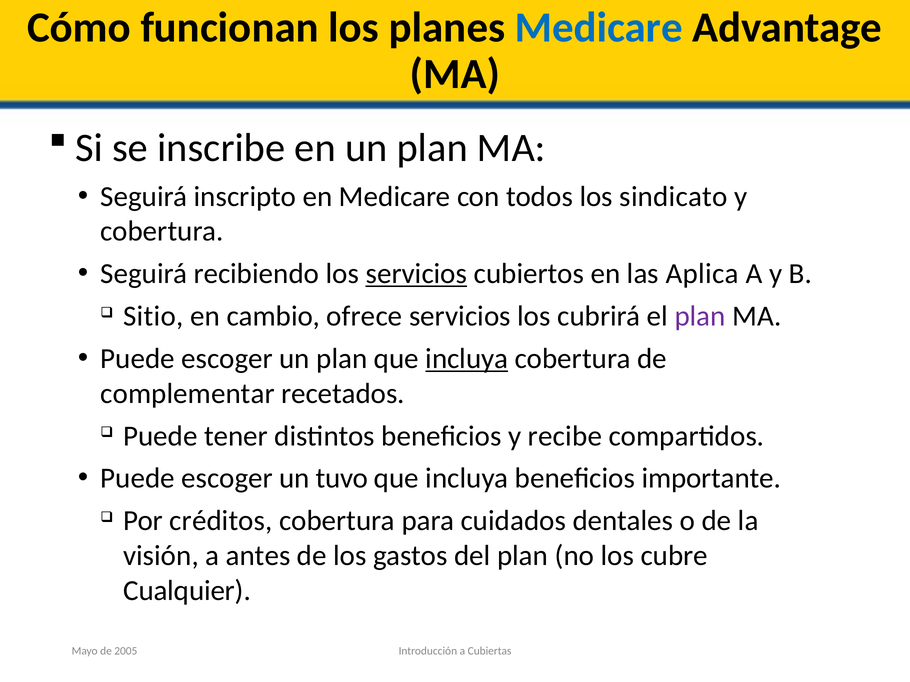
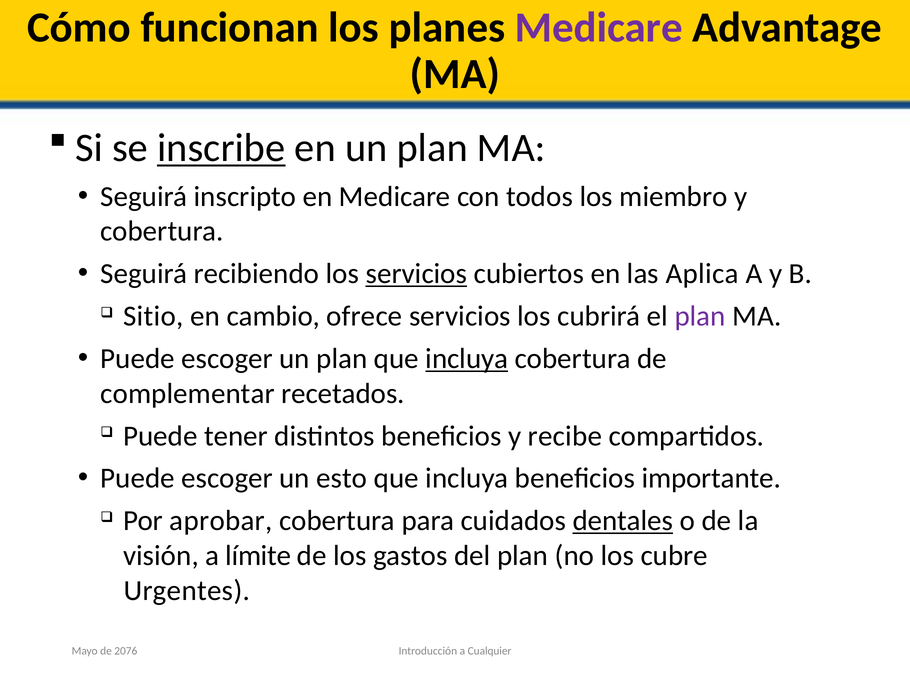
Medicare colour: blue -> purple (599, 28)
inscribe underline: none -> present (221, 148)
sindicato: sindicato -> miembro (674, 197)
tuvo: tuvo -> esto (342, 479)
créditos: créditos -> aprobar (221, 521)
dentales underline: none -> present (623, 521)
antes: antes -> límite (258, 556)
Cualquier: Cualquier -> Urgentes (187, 591)
Cubiertas: Cubiertas -> Cualquier (490, 651)
2005: 2005 -> 2076 (126, 652)
